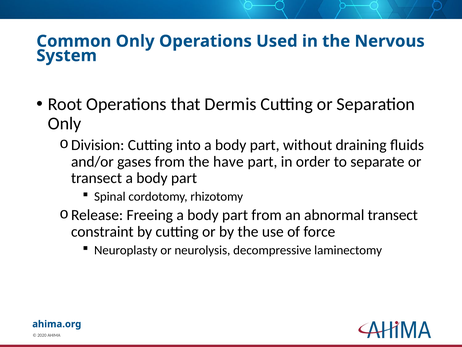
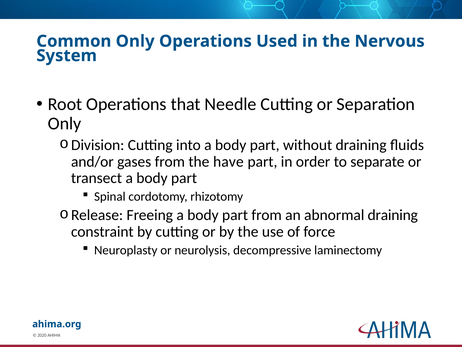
Dermis: Dermis -> Needle (231, 104)
abnormal transect: transect -> draining (393, 215)
